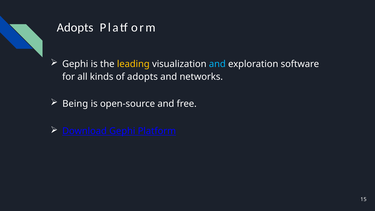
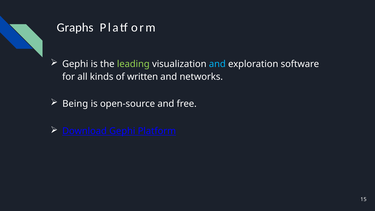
Adopts: Adopts -> Graphs (75, 28)
leading colour: yellow -> light green (133, 64)
of adopts: adopts -> written (143, 77)
